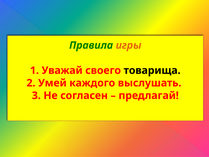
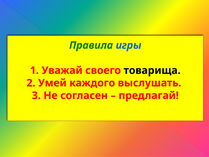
игры colour: orange -> blue (129, 45)
